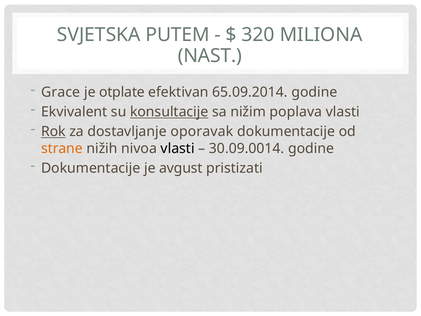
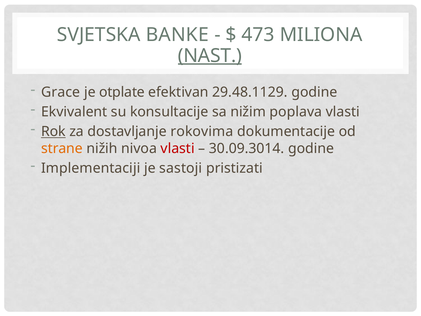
PUTEM: PUTEM -> BANKE (177, 35)
320: 320 -> 473 (258, 35)
NAST underline: none -> present (210, 56)
65.09.2014: 65.09.2014 -> 29.48.1129 (250, 92)
konsultacije underline: present -> none (169, 112)
oporavak: oporavak -> rokovima (202, 131)
vlasti colour: black -> red (178, 148)
30.09.0014: 30.09.0014 -> 30.09.3014 (247, 148)
Dokumentacije: Dokumentacije -> Implementaciji (91, 168)
avgust: avgust -> sastoji (181, 168)
